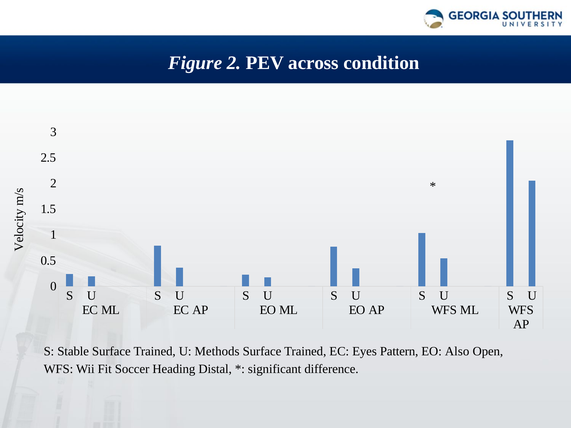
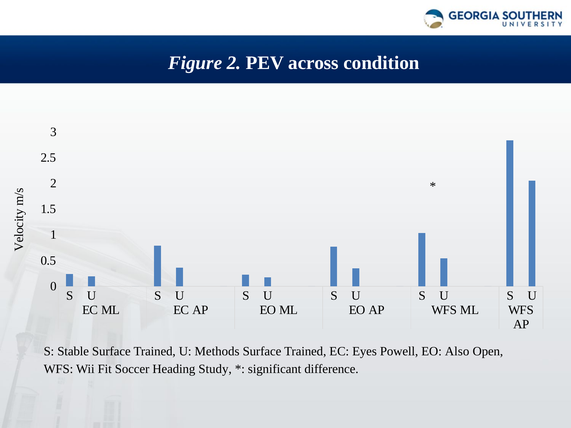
Pattern: Pattern -> Powell (399, 352)
Distal: Distal -> Study (215, 369)
